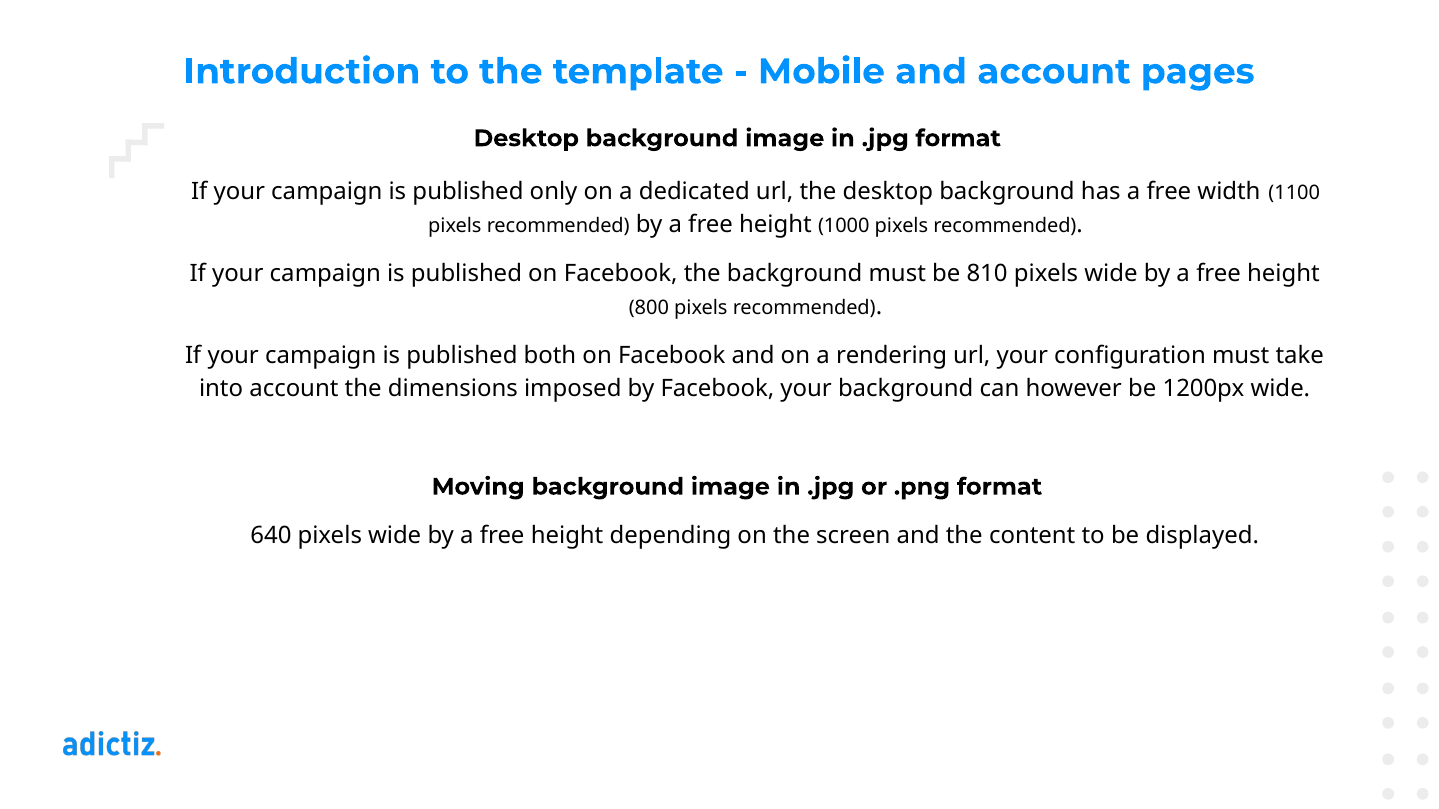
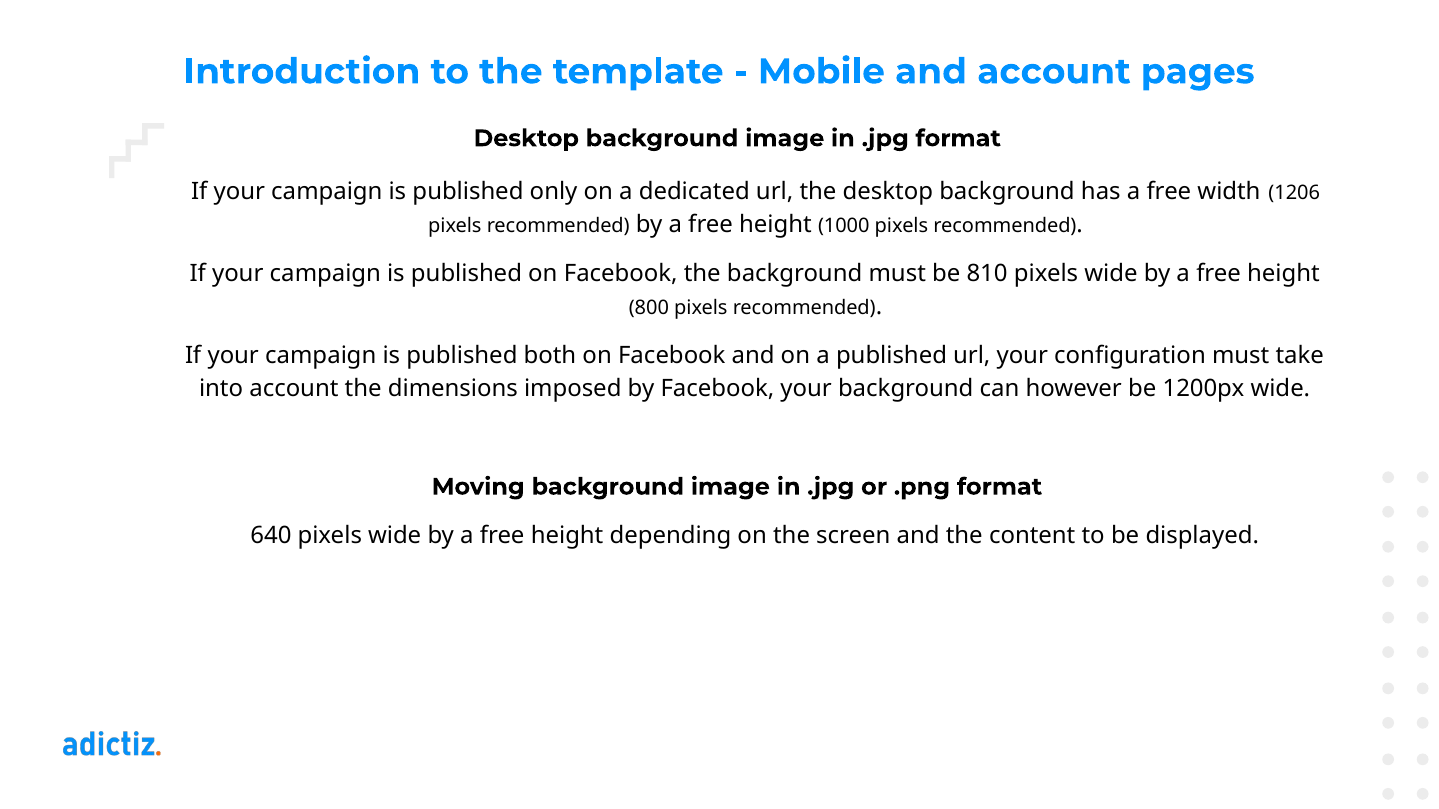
1100: 1100 -> 1206 (1294, 193)
a rendering: rendering -> published (892, 356)
